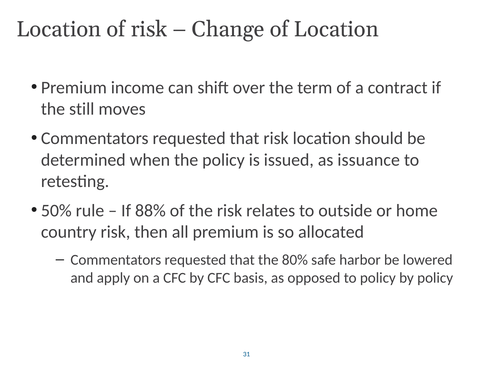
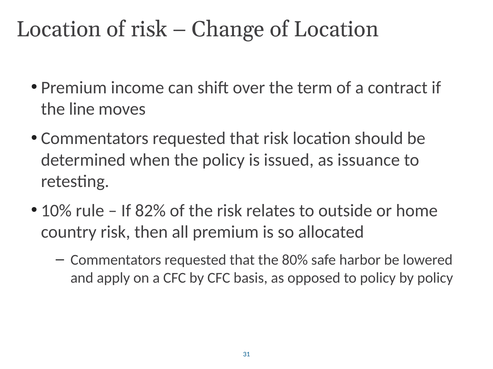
still: still -> line (82, 109)
50%: 50% -> 10% (56, 211)
88%: 88% -> 82% (150, 211)
